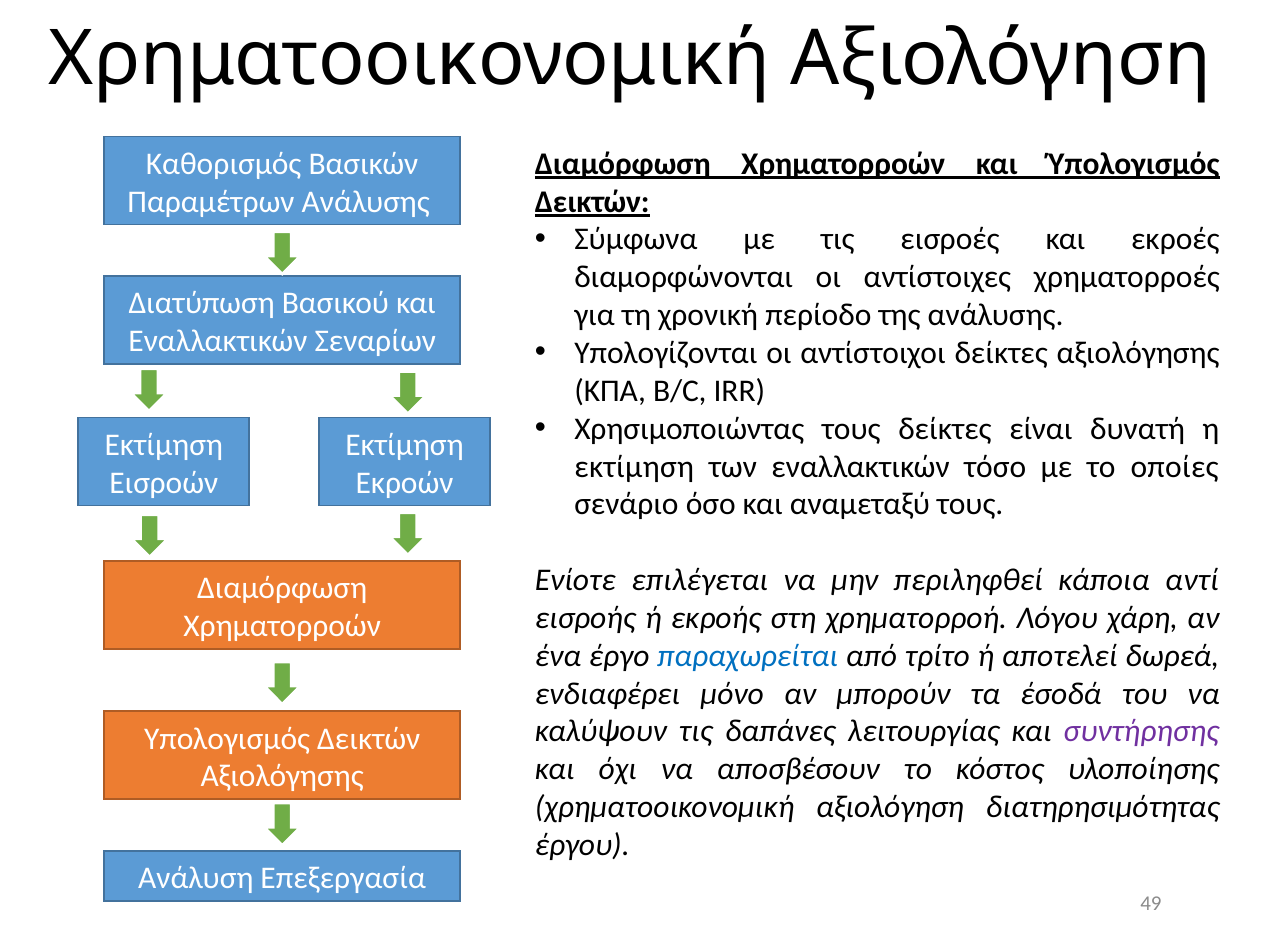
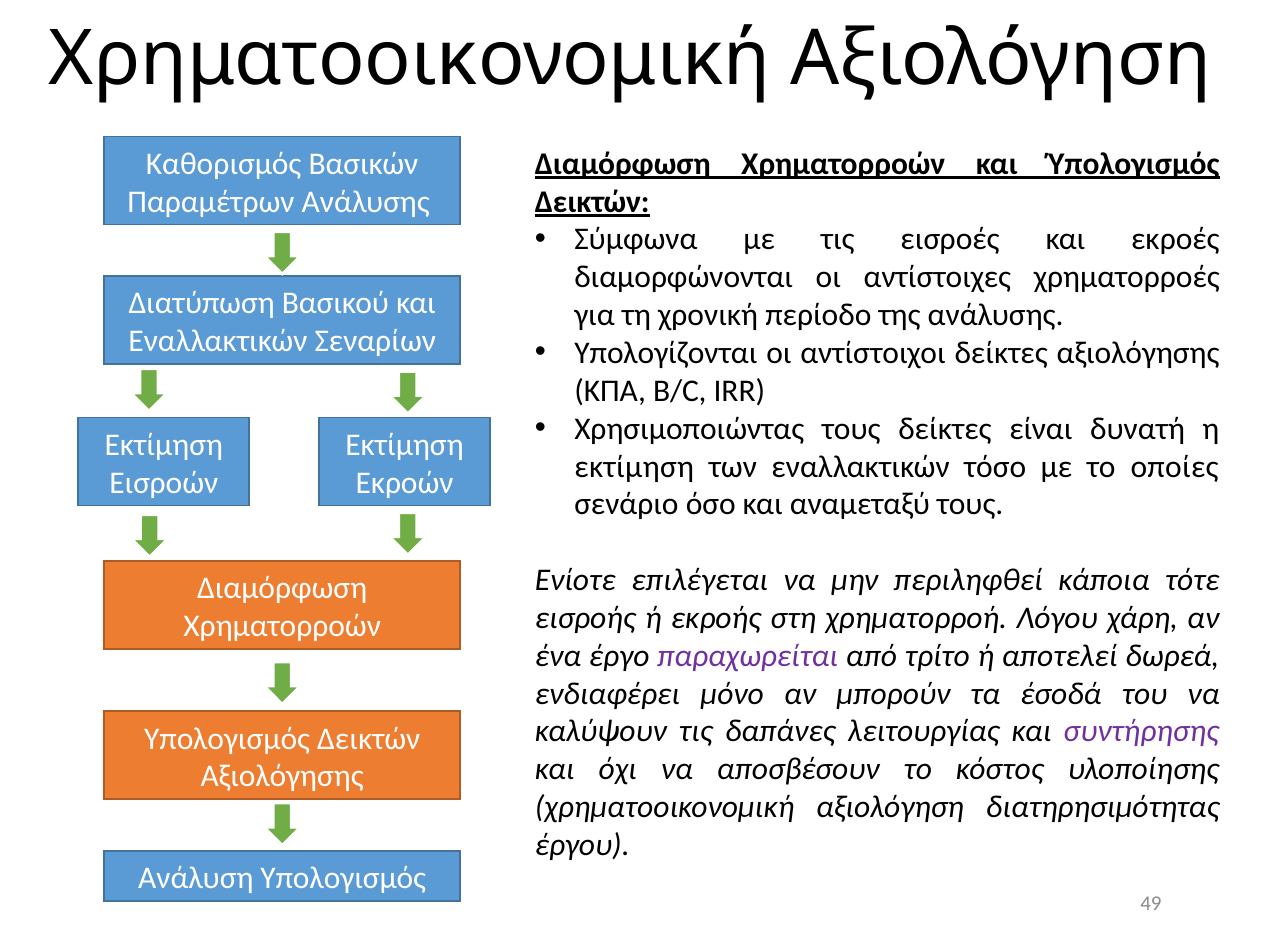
αντί: αντί -> τότε (1192, 580)
παραχωρείται colour: blue -> purple (748, 656)
Ανάλυση Επεξεργασία: Επεξεργασία -> Υπολογισμός (343, 878)
